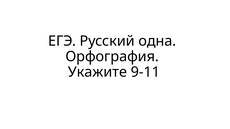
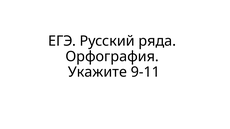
одна: одна -> ряда (157, 41)
